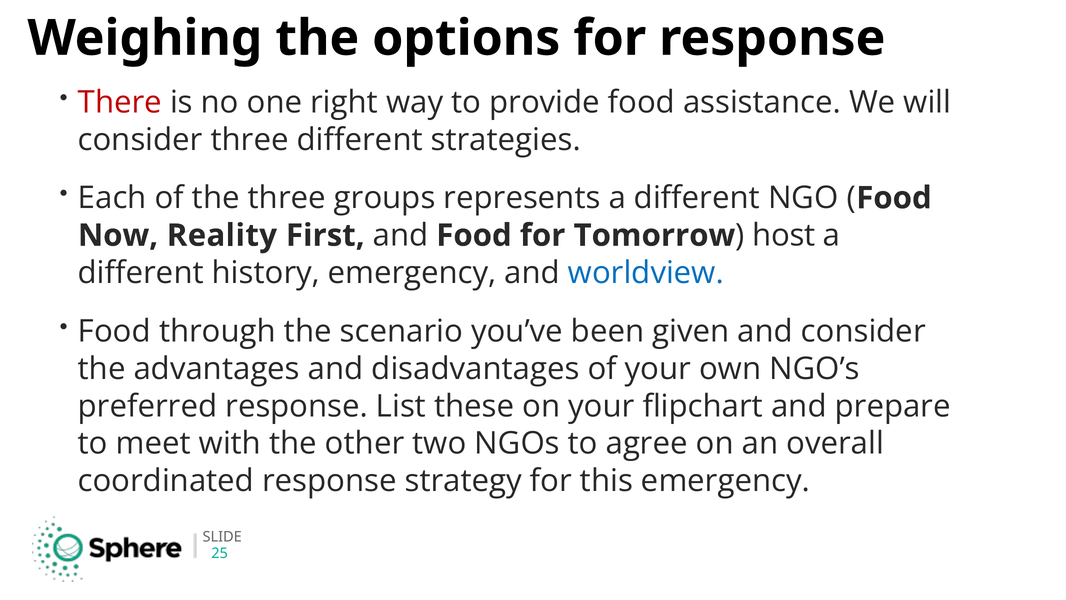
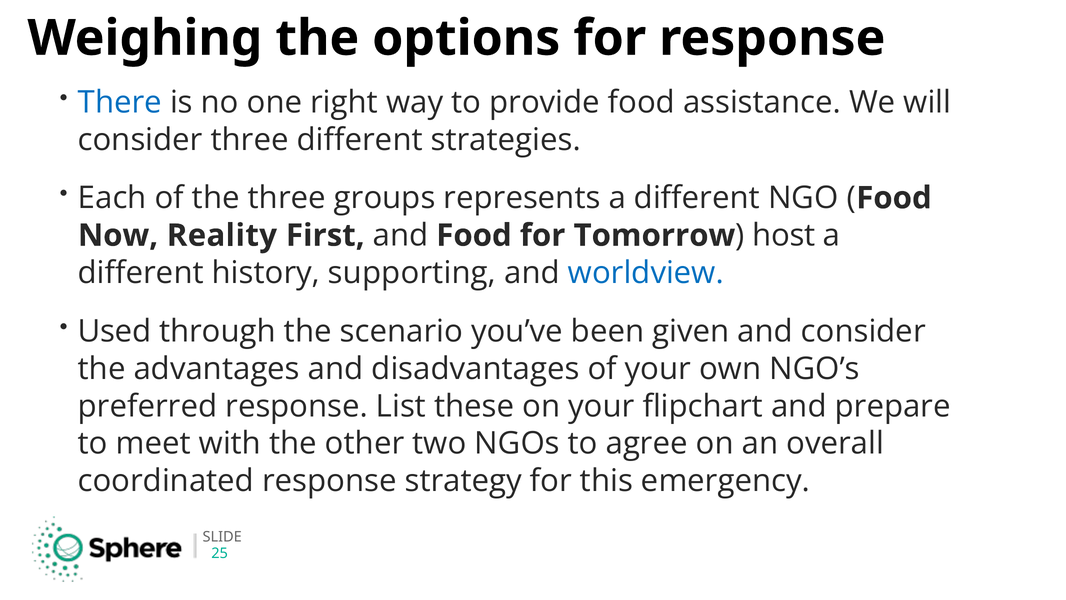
There colour: red -> blue (120, 102)
history emergency: emergency -> supporting (412, 273)
Food: Food -> Used (115, 331)
